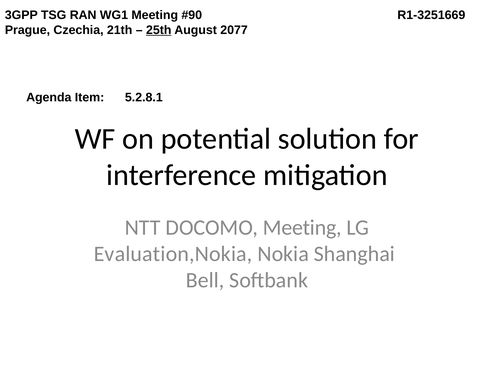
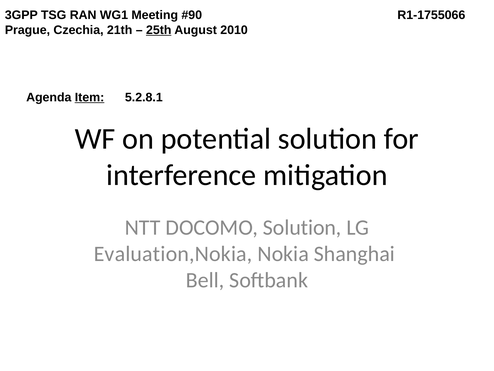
R1-3251669: R1-3251669 -> R1-1755066 (431, 15)
2077: 2077 -> 2010 (234, 30)
Item underline: none -> present (90, 97)
DOCOMO Meeting: Meeting -> Solution (302, 227)
